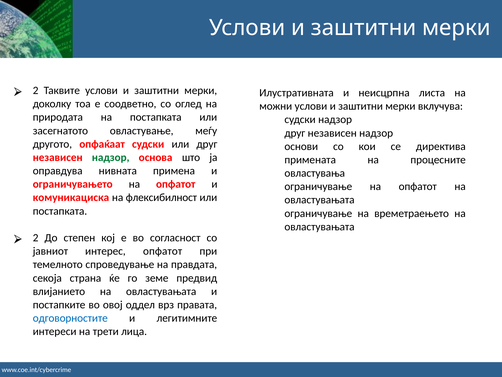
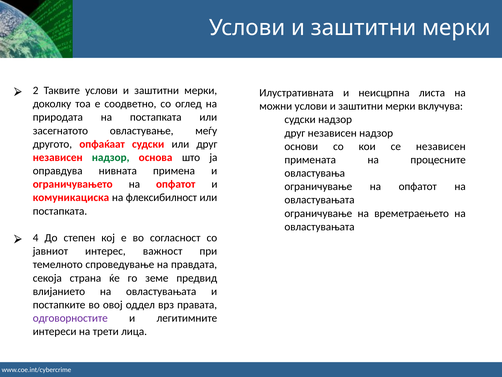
се директива: директива -> независен (441, 146)
2: 2 -> 4 (36, 238)
интерес опфатот: опфатот -> важност (163, 251)
одговорностите colour: blue -> purple (70, 318)
